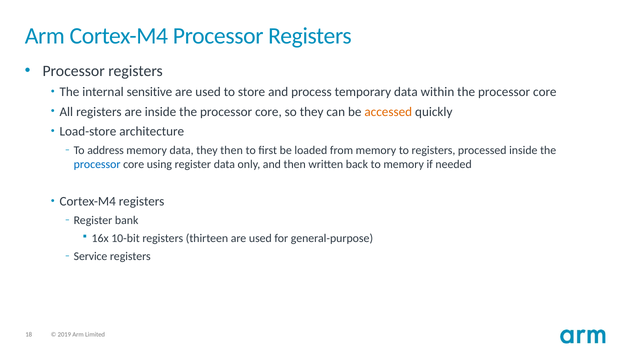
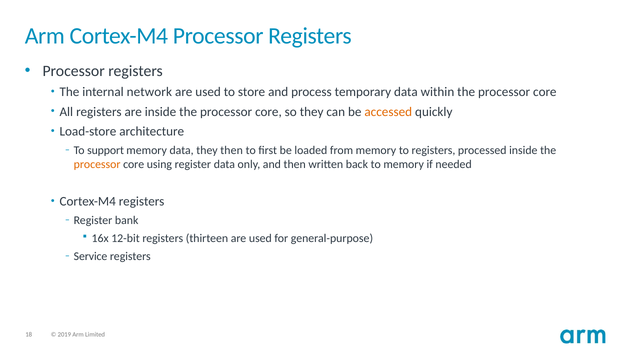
sensitive: sensitive -> network (149, 92)
address: address -> support (106, 150)
processor colour: blue -> orange (97, 165)
10-bit: 10-bit -> 12-bit (125, 239)
